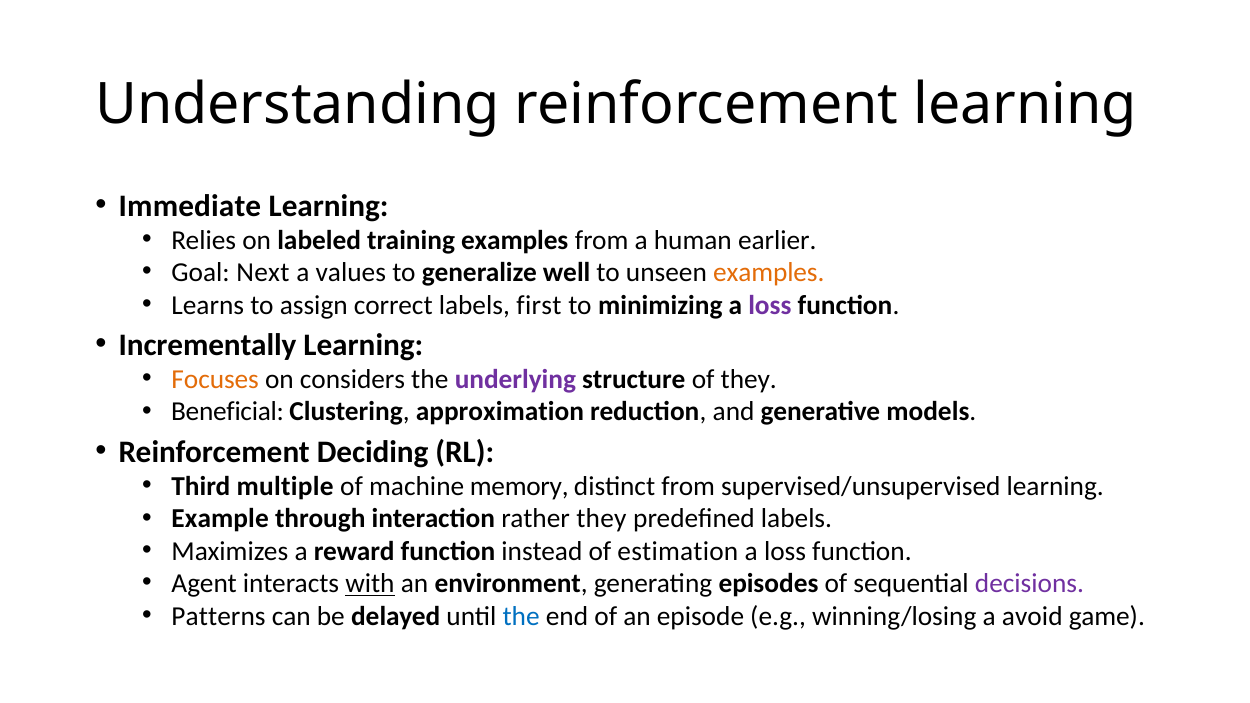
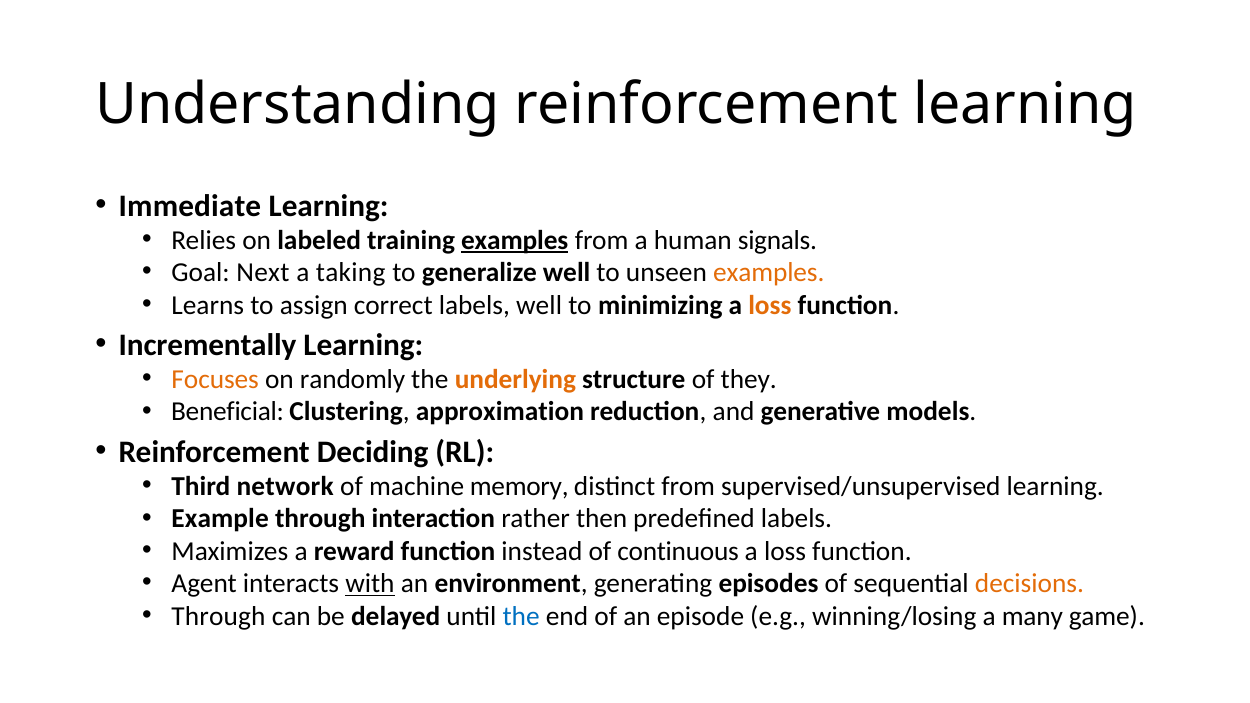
examples underline: none -> present (515, 240)
earlier: earlier -> signals (777, 240)
values: values -> taking (351, 273)
labels first: first -> well (539, 305)
loss colour: purple -> orange (770, 305)
considers: considers -> randomly (353, 380)
underlying colour: purple -> orange (515, 380)
multiple: multiple -> network (285, 486)
rather they: they -> then (602, 519)
estimation: estimation -> continuous (678, 551)
decisions colour: purple -> orange (1029, 584)
Patterns: Patterns -> Through (219, 616)
avoid: avoid -> many (1032, 616)
